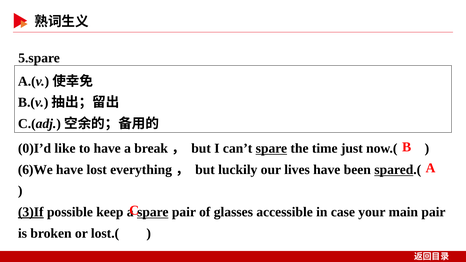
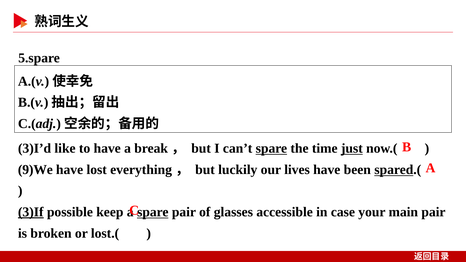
0)I’d: 0)I’d -> 3)I’d (35, 149)
just underline: none -> present (352, 149)
6)We: 6)We -> 9)We (35, 170)
